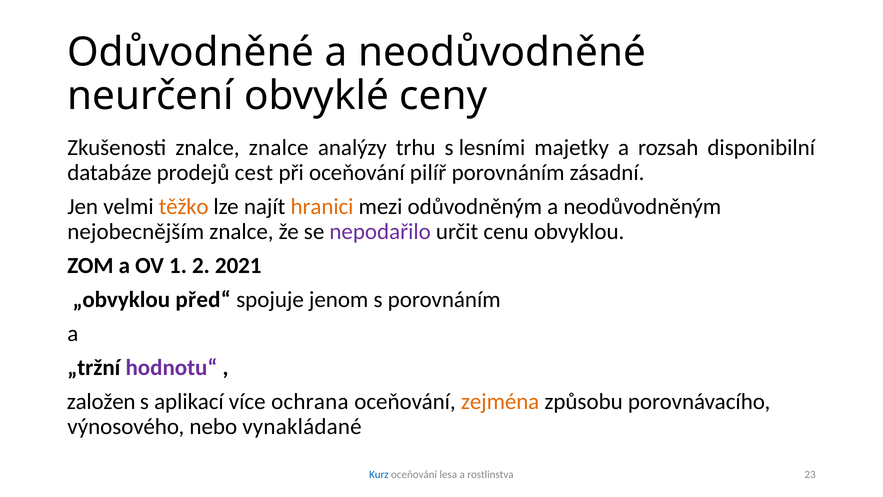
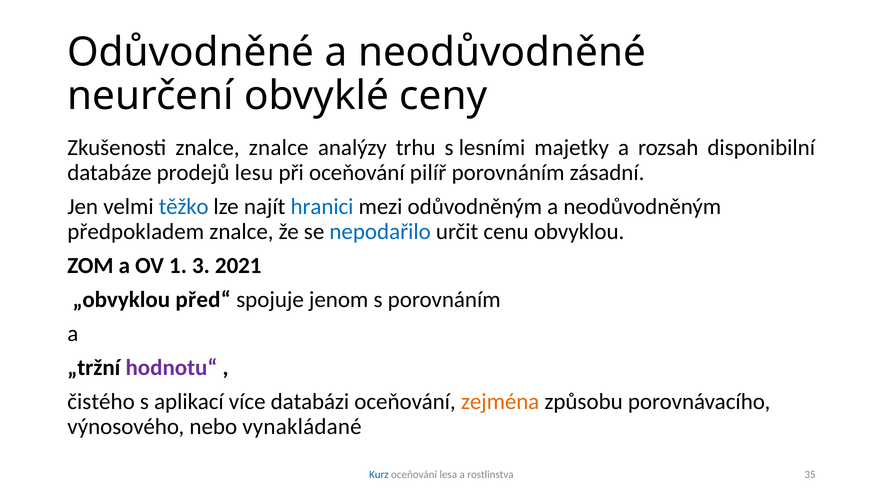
cest: cest -> lesu (254, 173)
těžko colour: orange -> blue (184, 207)
hranici colour: orange -> blue (322, 207)
nejobecnějším: nejobecnějším -> předpokladem (136, 231)
nepodařilo colour: purple -> blue (380, 231)
2: 2 -> 3 (201, 265)
založen: založen -> čistého (101, 402)
ochrana: ochrana -> databázi (310, 402)
23: 23 -> 35 (810, 474)
